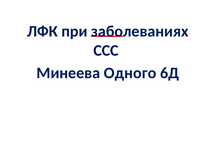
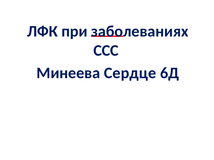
Одного: Одного -> Сердце (130, 73)
